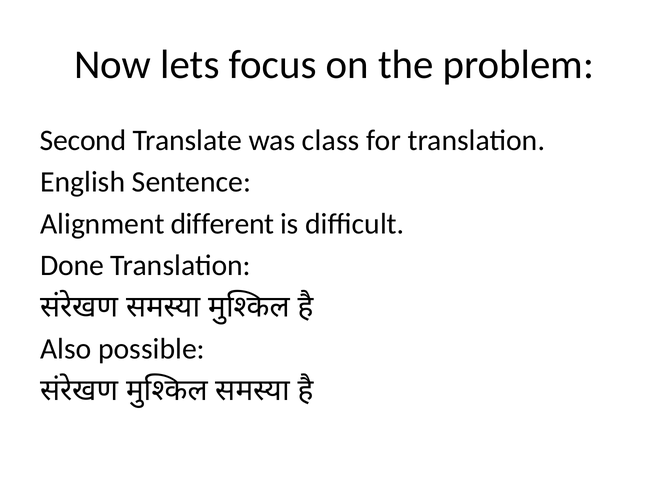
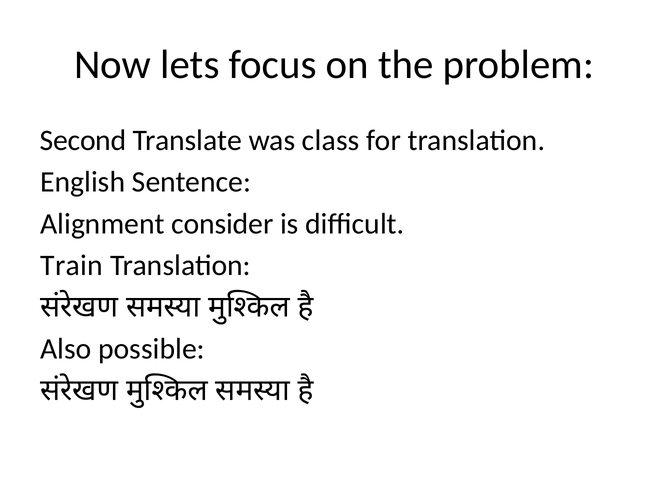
different: different -> consider (222, 224)
Done: Done -> Train (72, 265)
